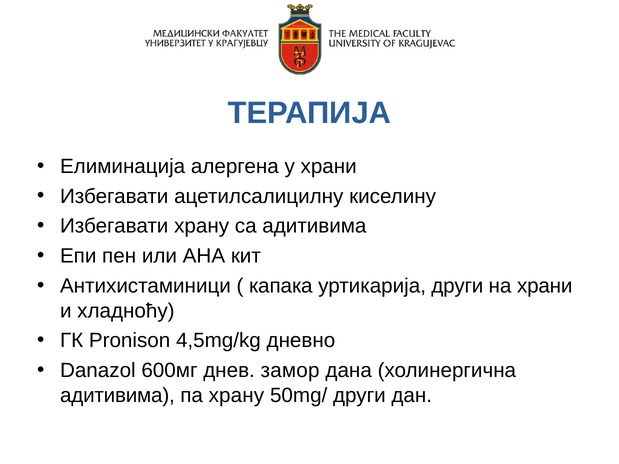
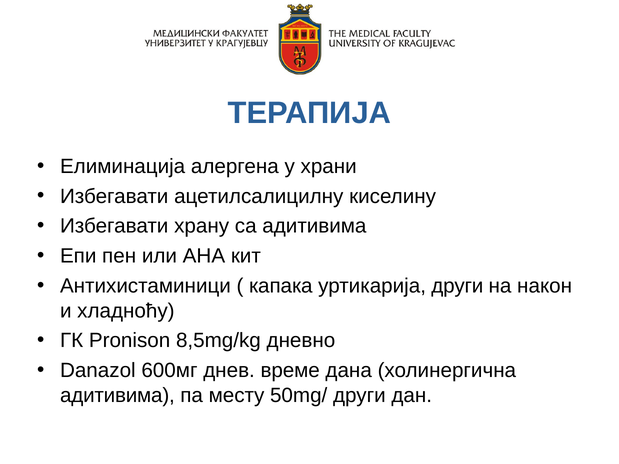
на храни: храни -> након (545, 286)
4,5mg/kg: 4,5mg/kg -> 8,5mg/kg (218, 341)
замор: замор -> време (290, 371)
па храну: храну -> месту (236, 396)
